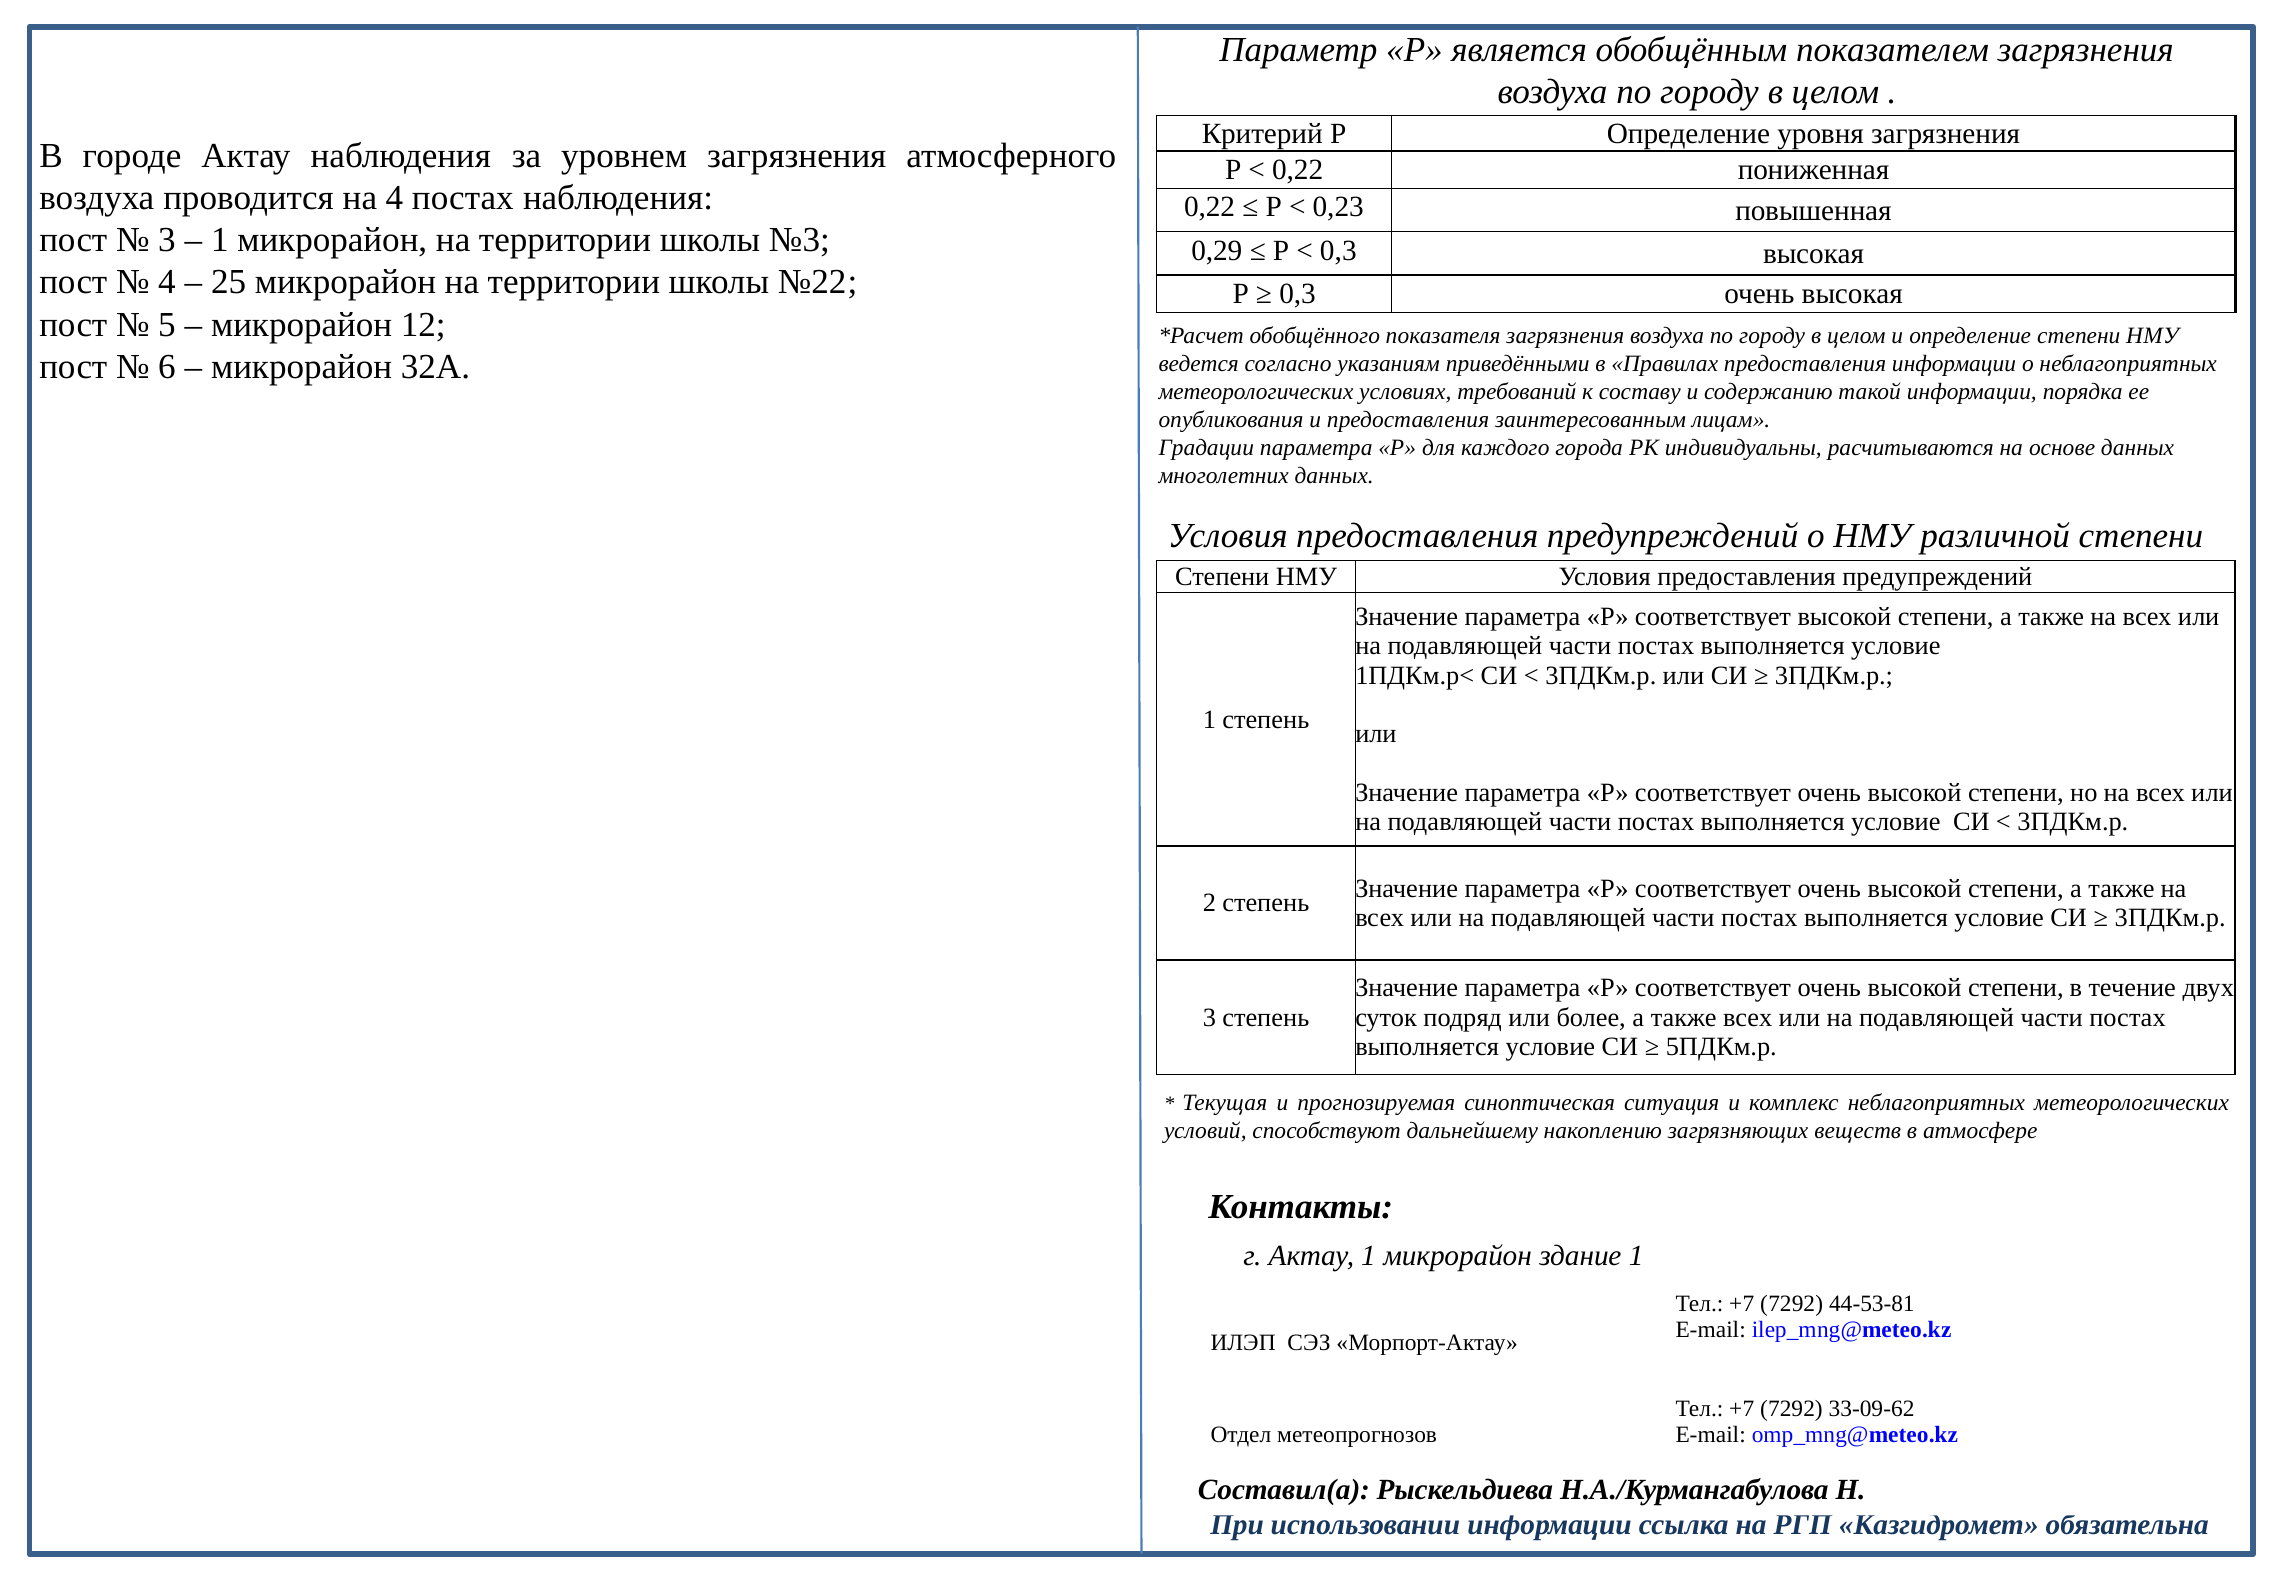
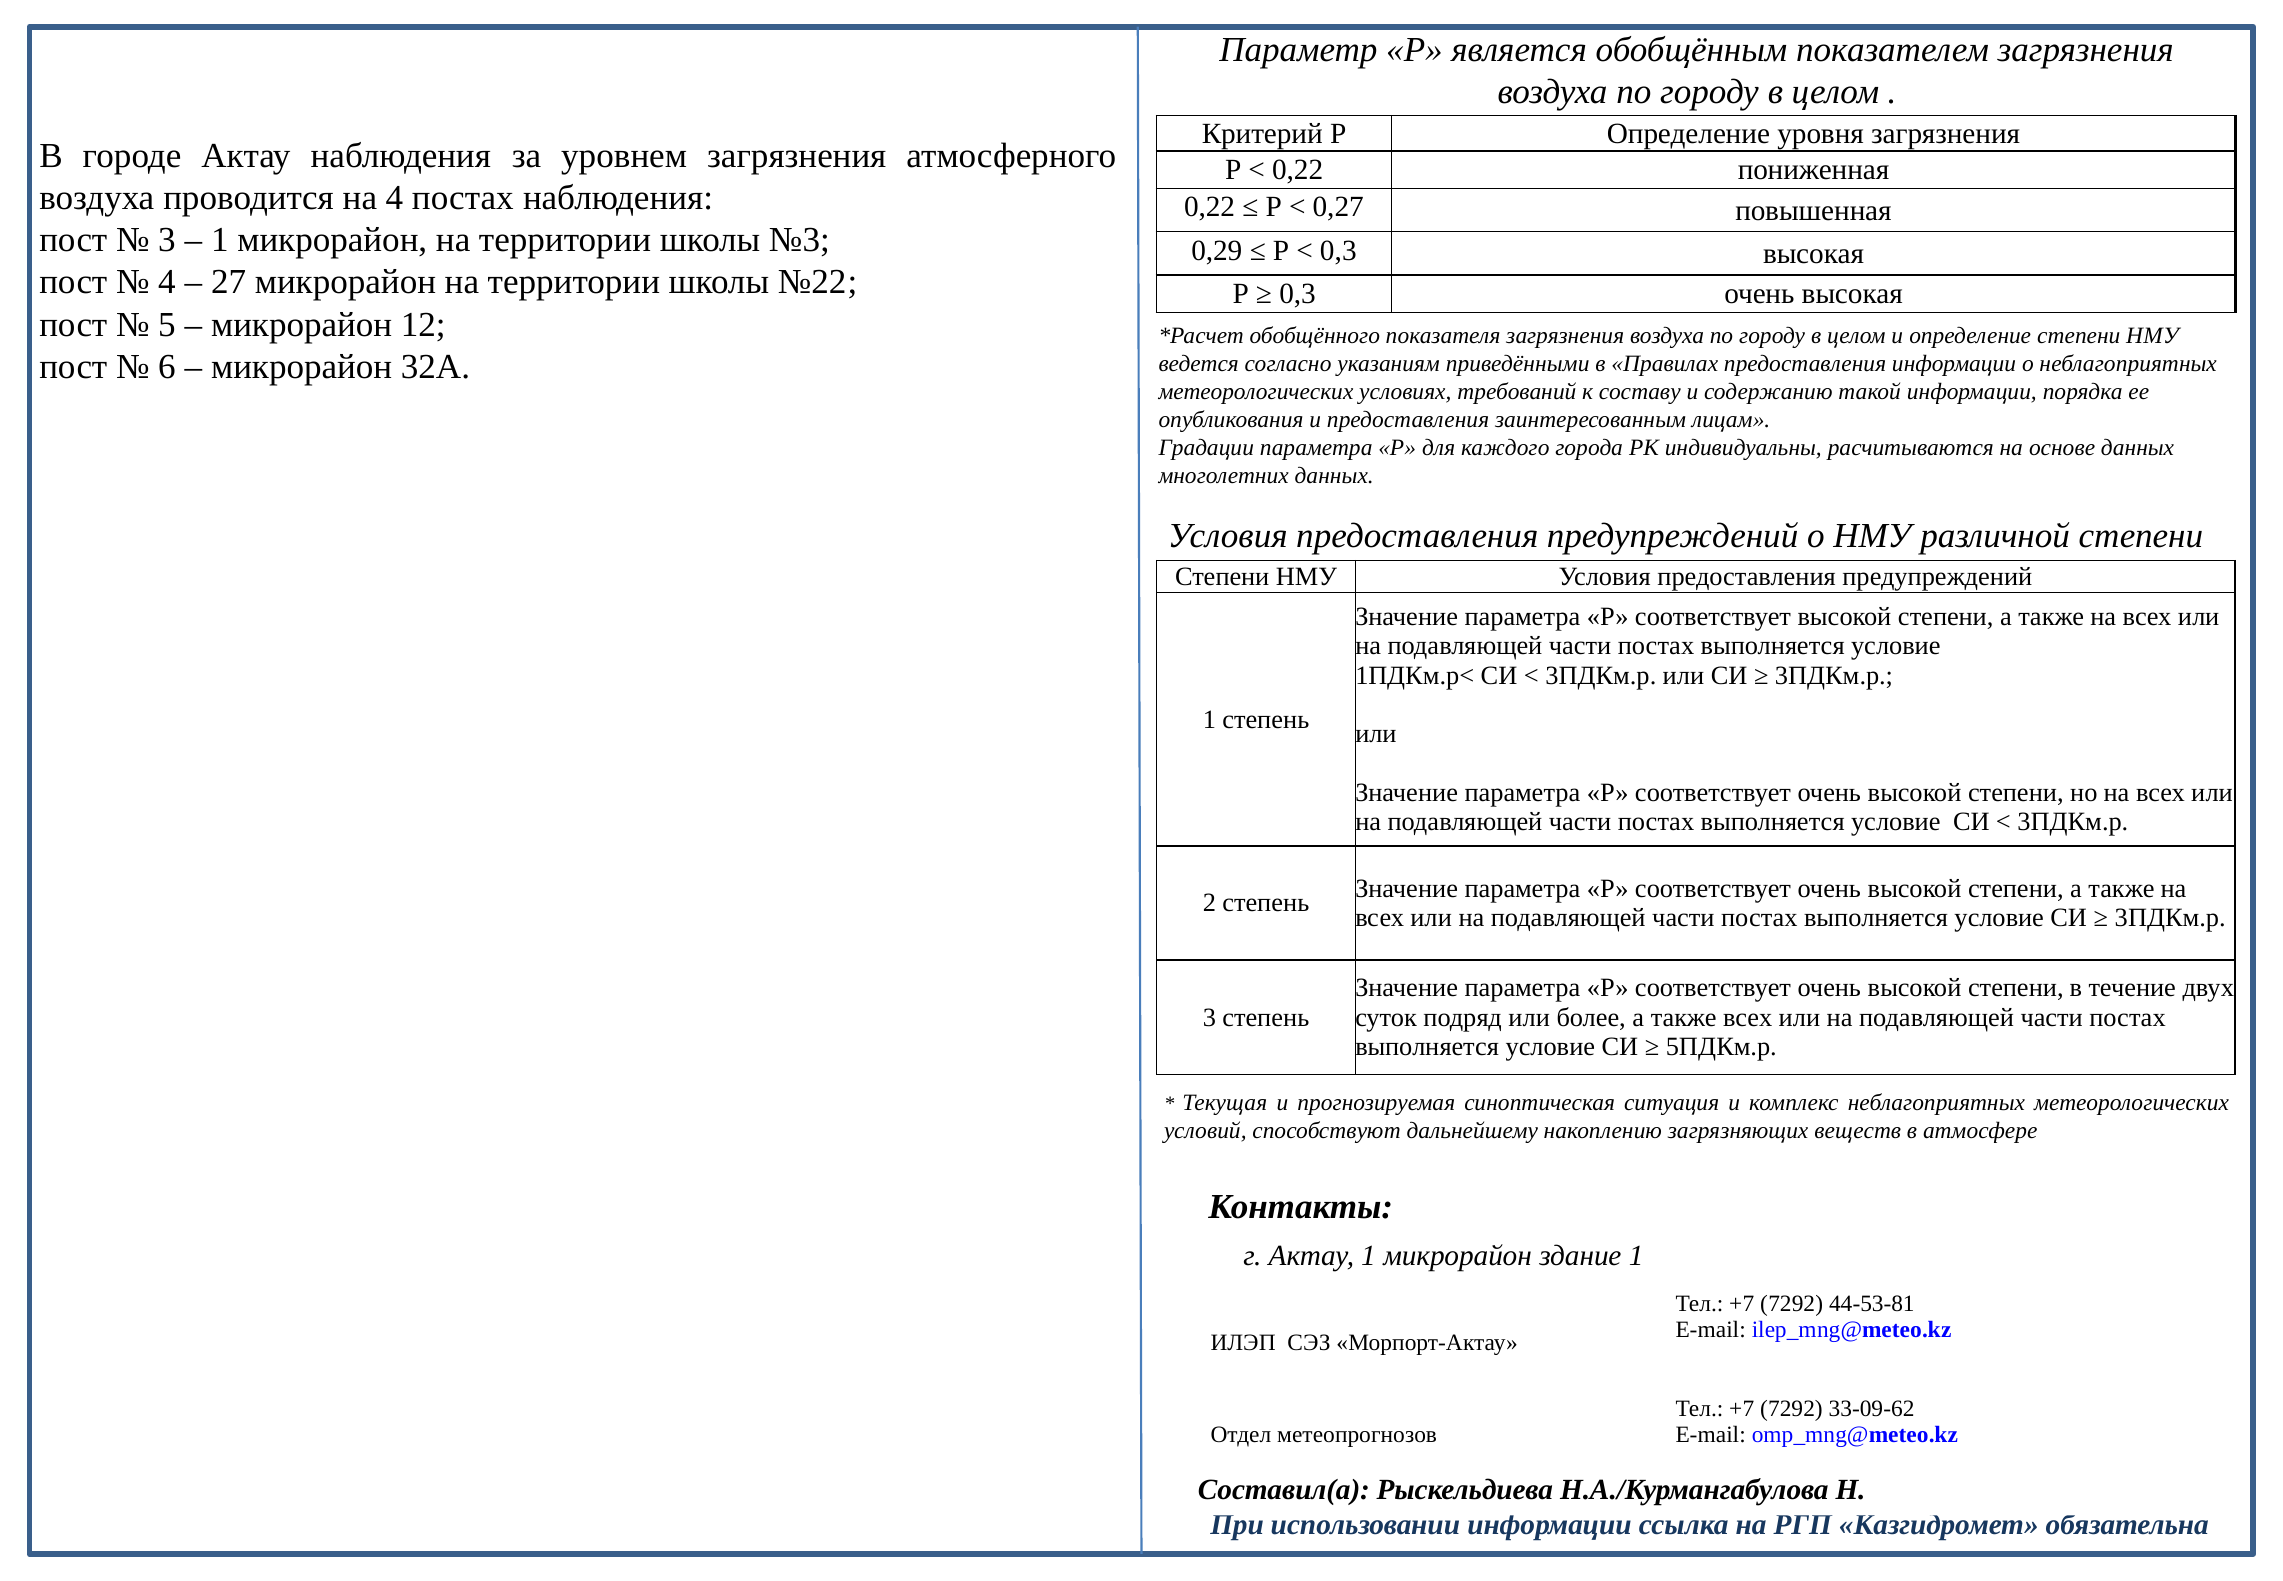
0,23: 0,23 -> 0,27 (1338, 207)
25: 25 -> 27 (229, 282)
